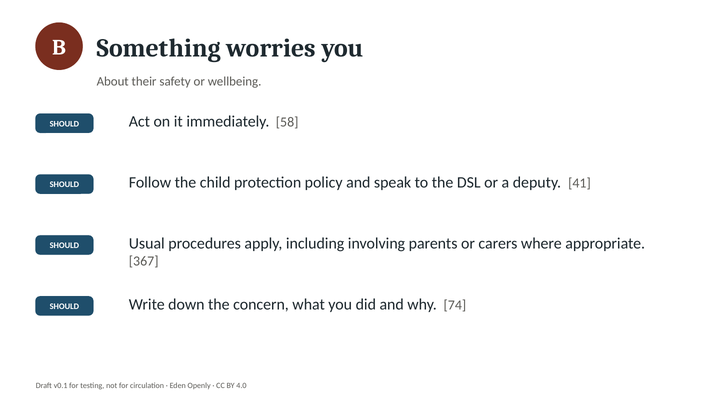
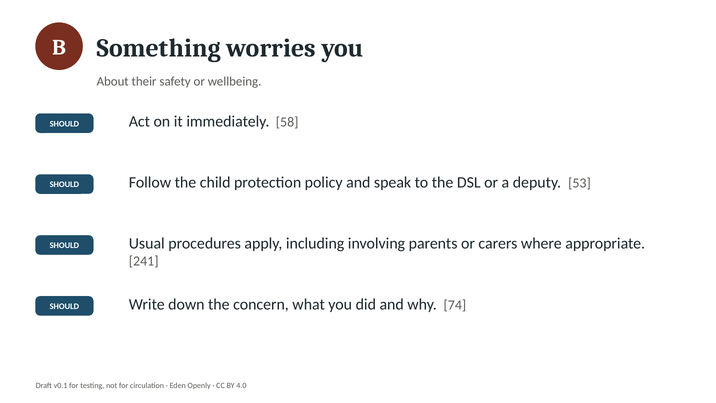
41: 41 -> 53 (579, 183)
367: 367 -> 241 (144, 261)
